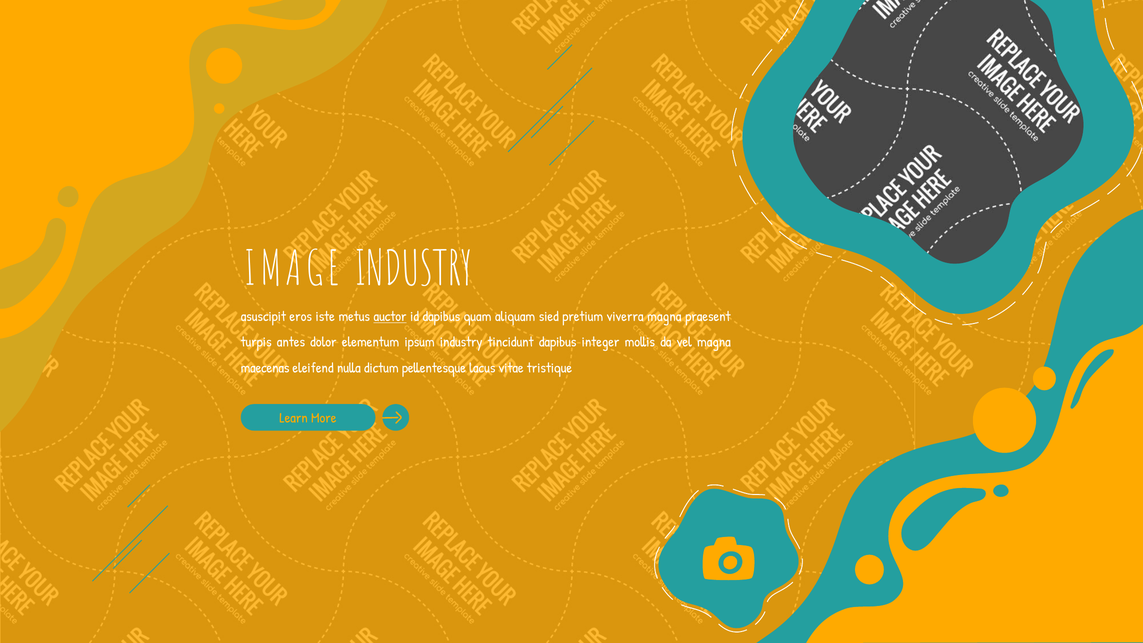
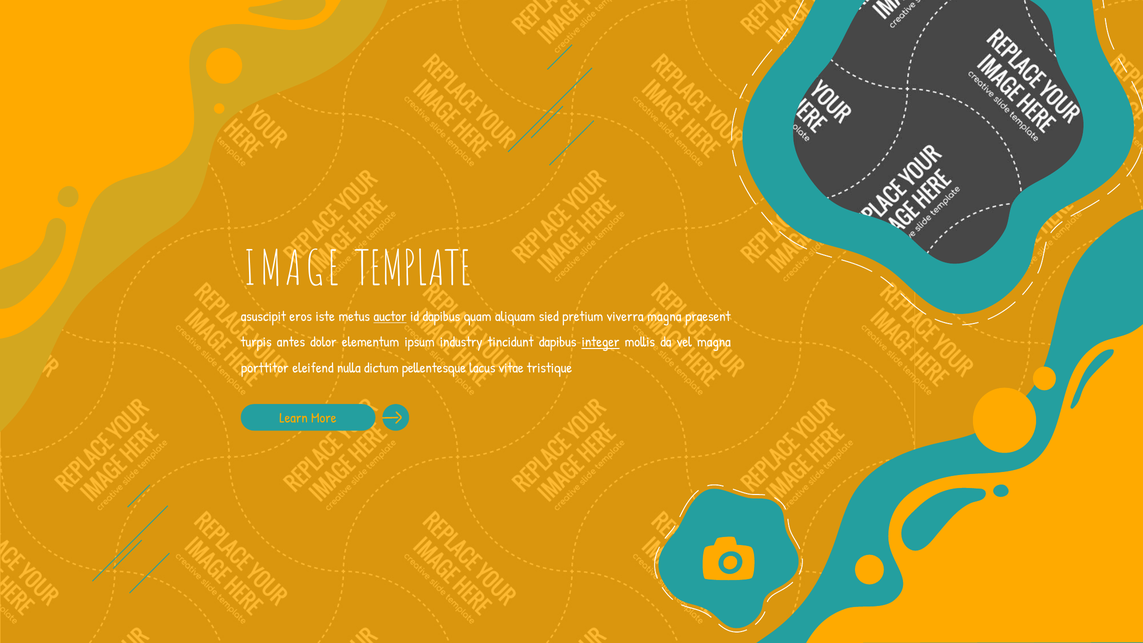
IMAGE INDUSTRY: INDUSTRY -> TEMPLATE (413, 270)
integer underline: none -> present (601, 342)
maecenas: maecenas -> porttitor (265, 368)
